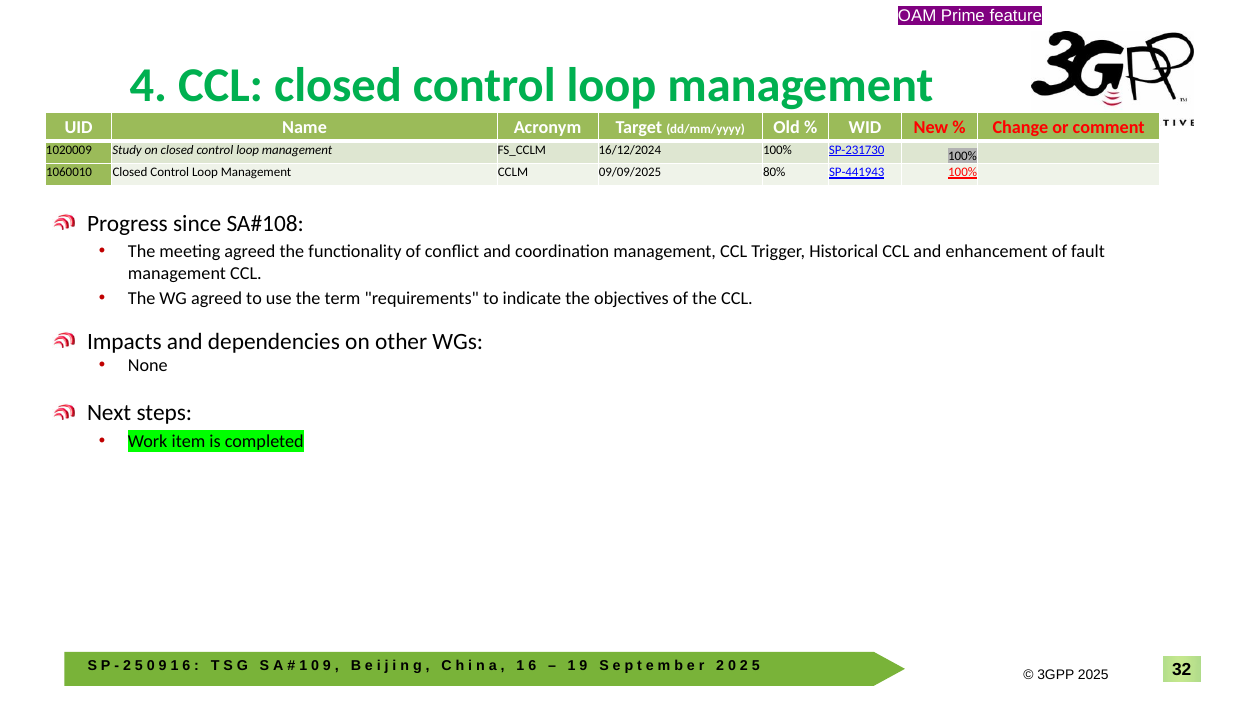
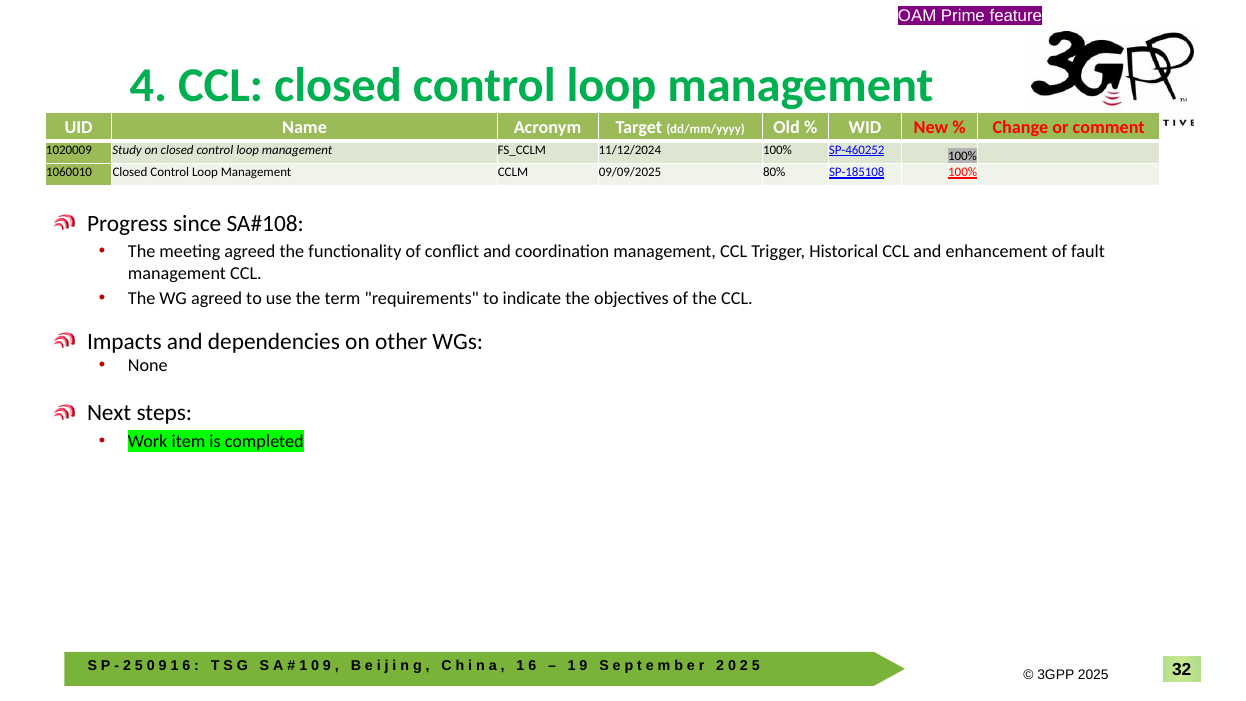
16/12/2024: 16/12/2024 -> 11/12/2024 (630, 150)
SP-231730: SP-231730 -> SP-460252 (857, 150)
SP-441943: SP-441943 -> SP-185108 (857, 172)
